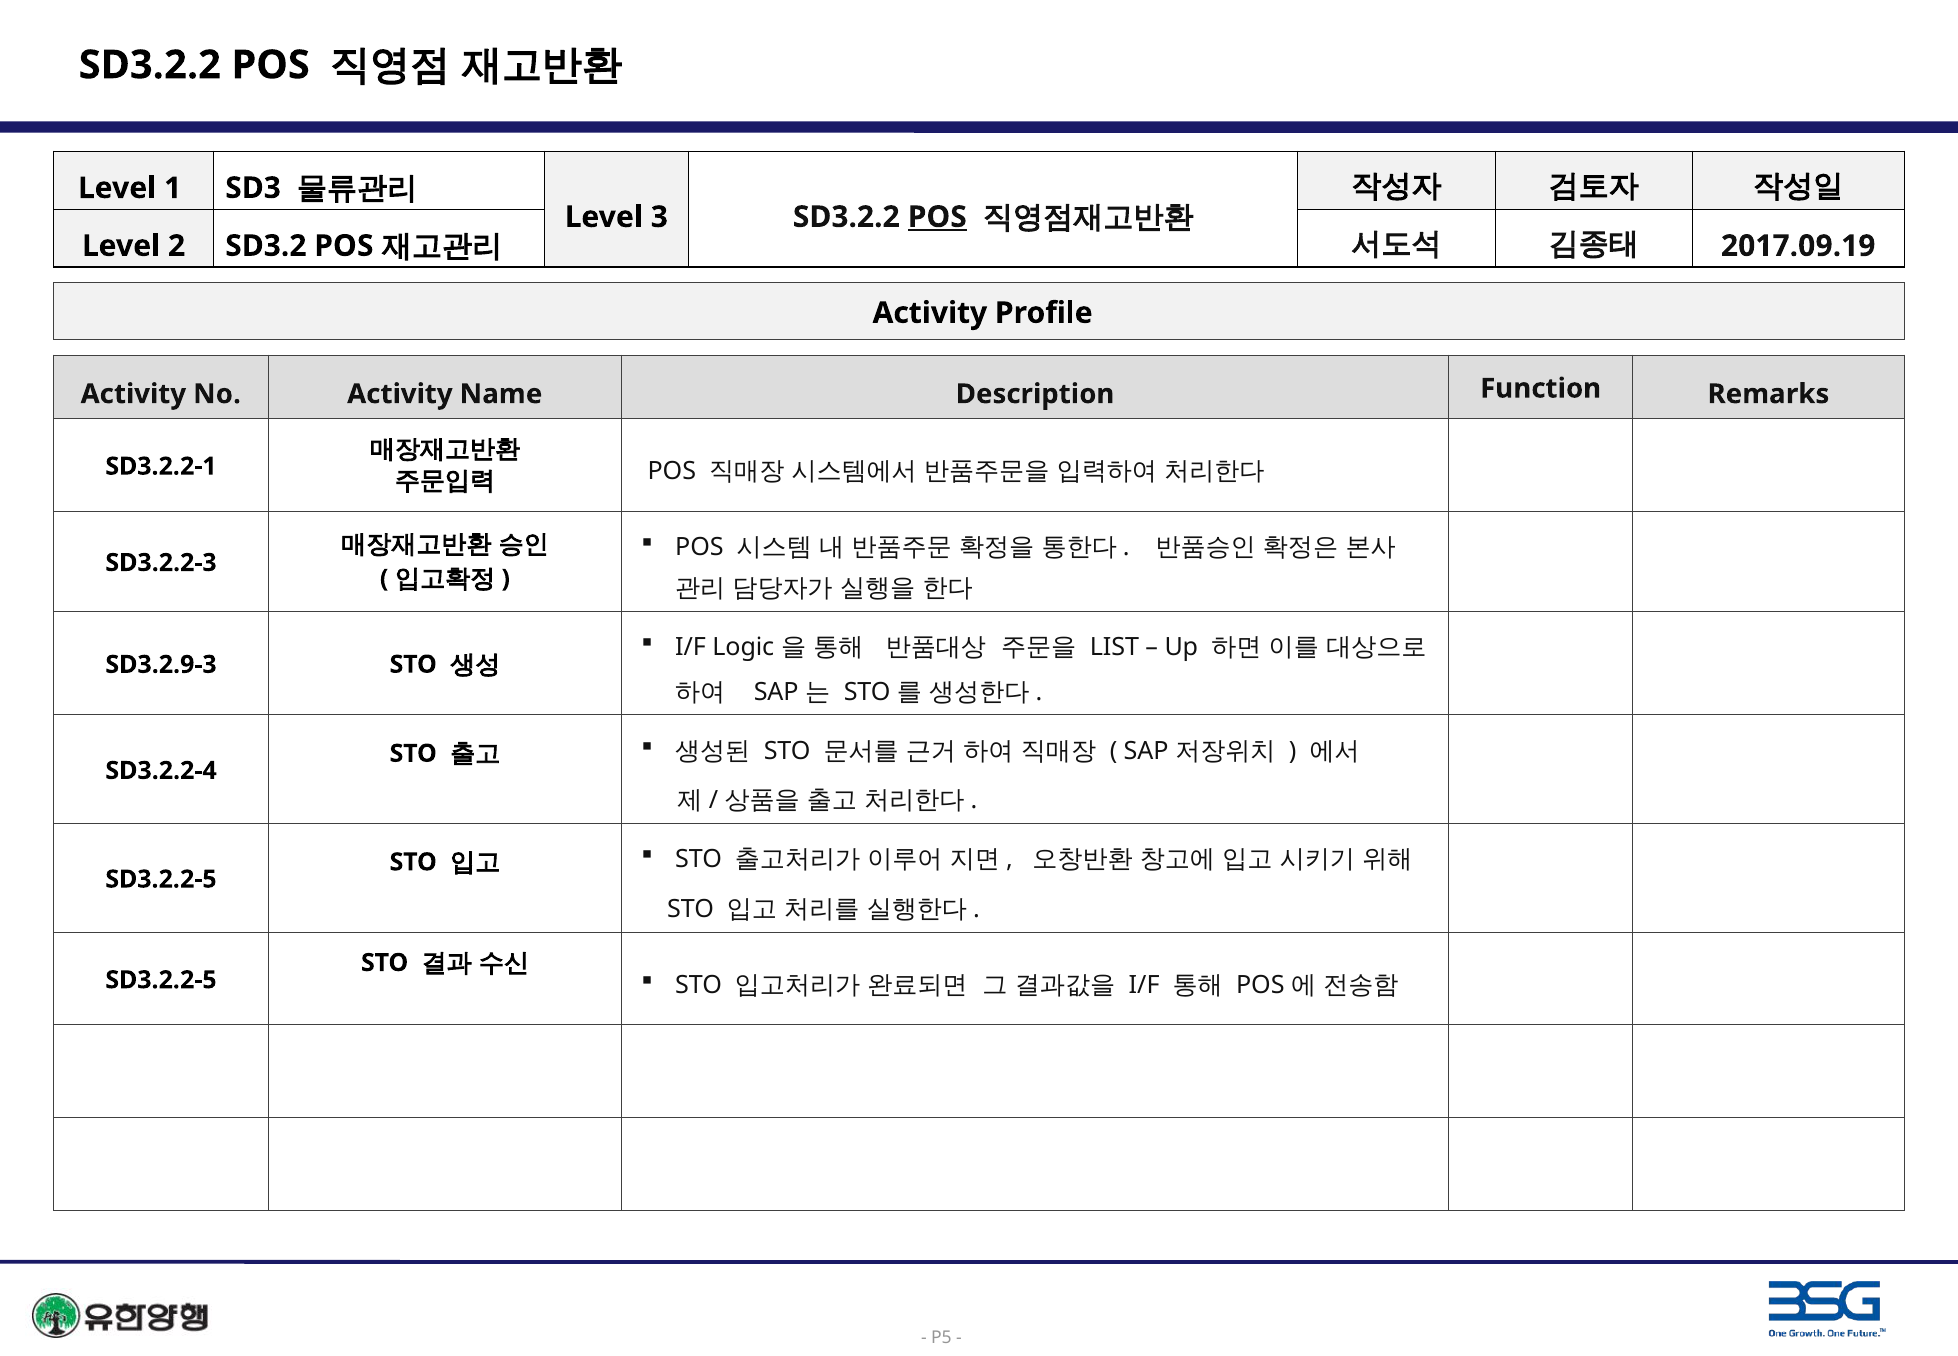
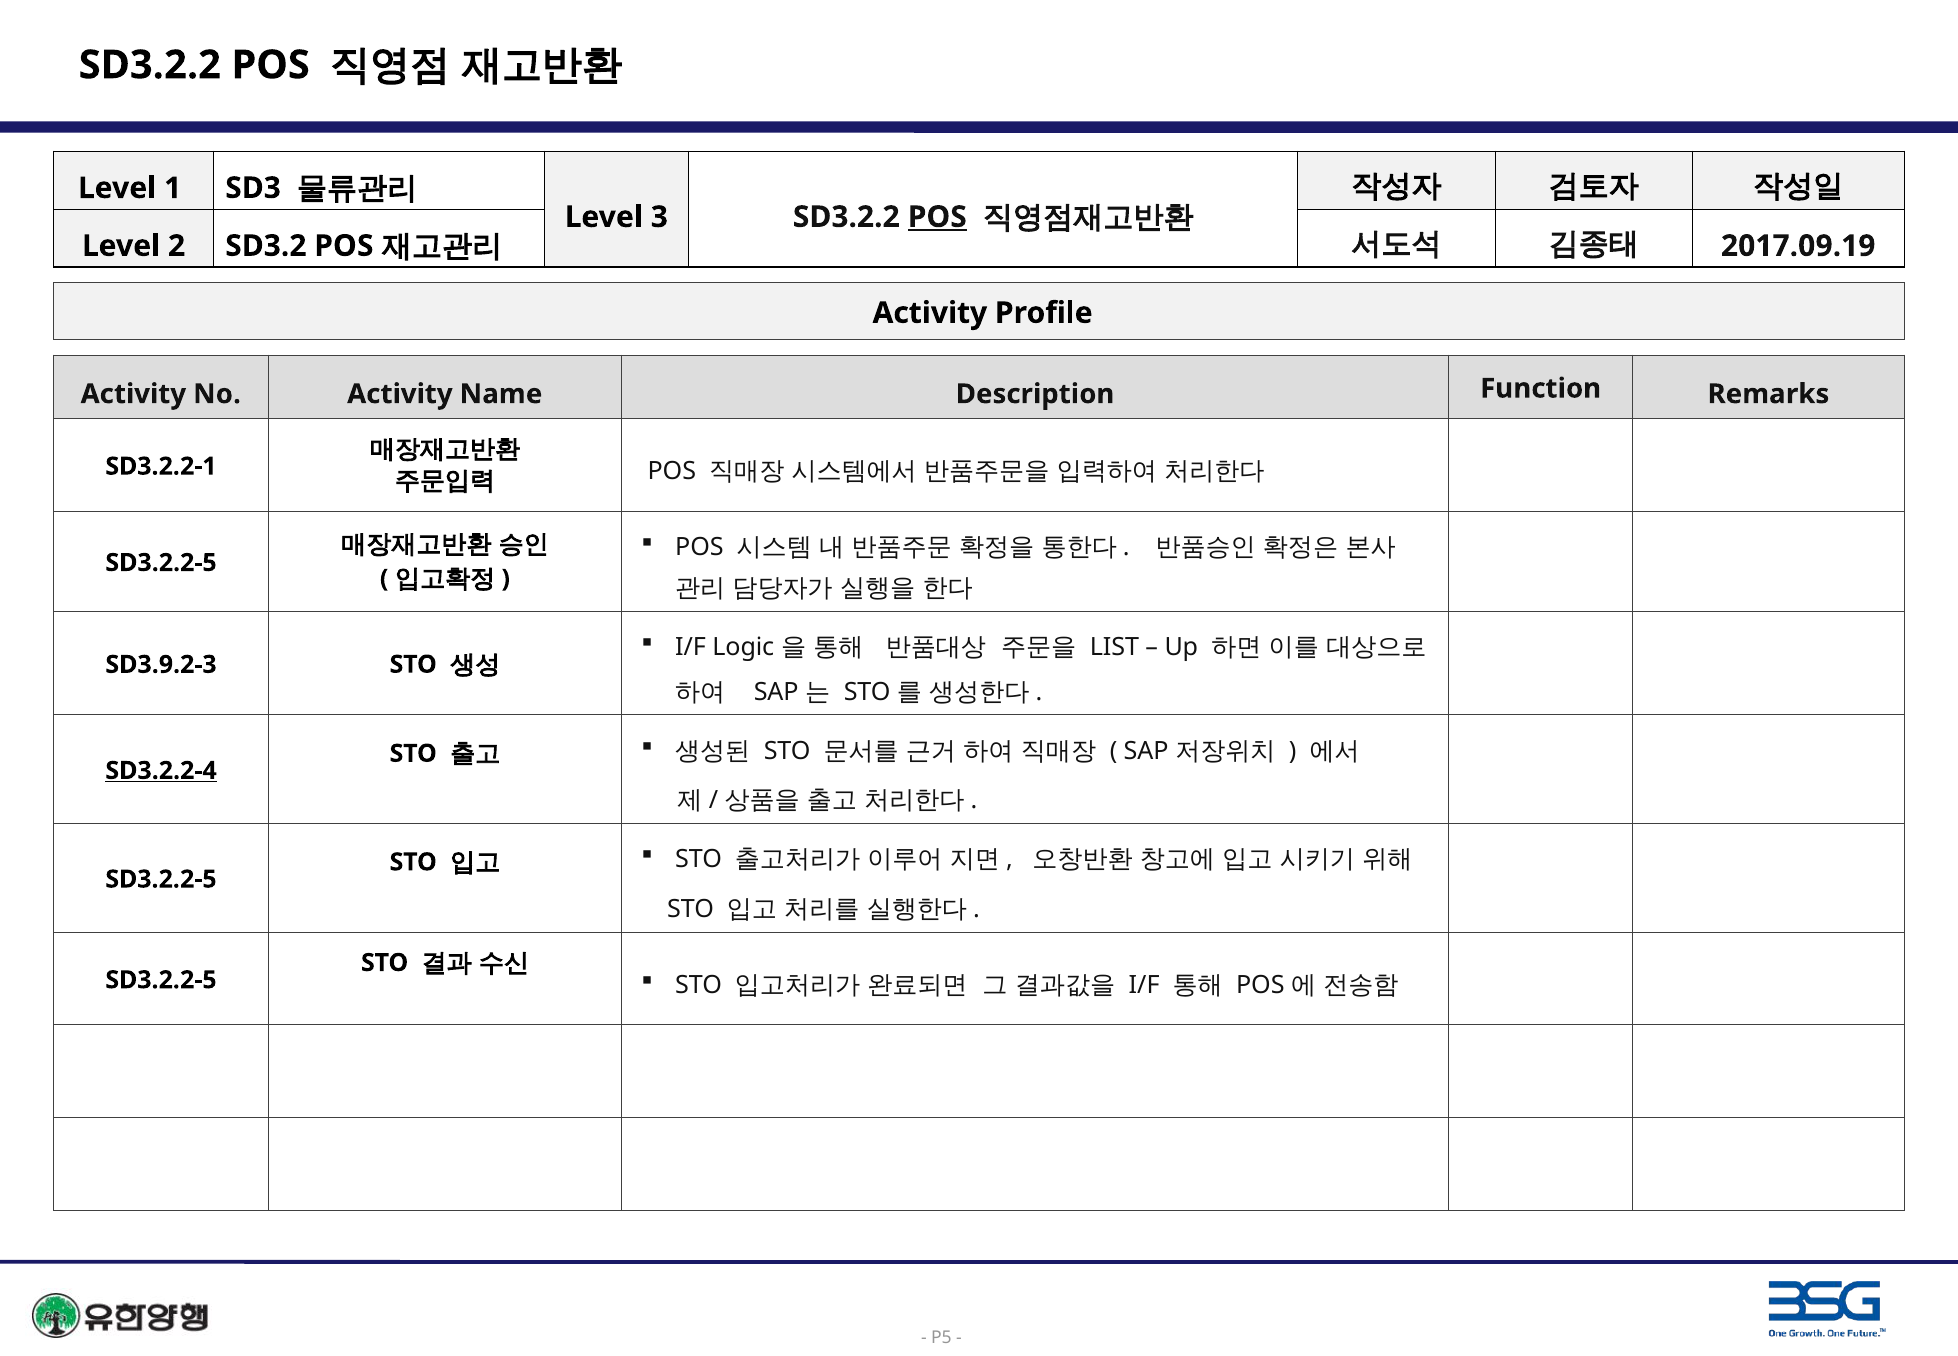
SD3.2.2-3: SD3.2.2-3 -> SD3.2.2-5 (161, 563)
SD3.2.9-3: SD3.2.9-3 -> SD3.9.2-3 (161, 664)
SD3.2.2-4 underline: none -> present (161, 771)
